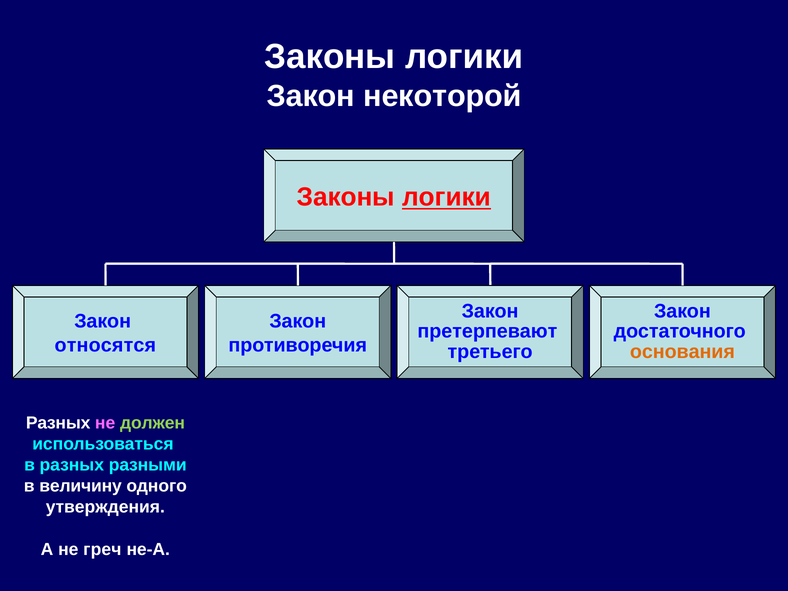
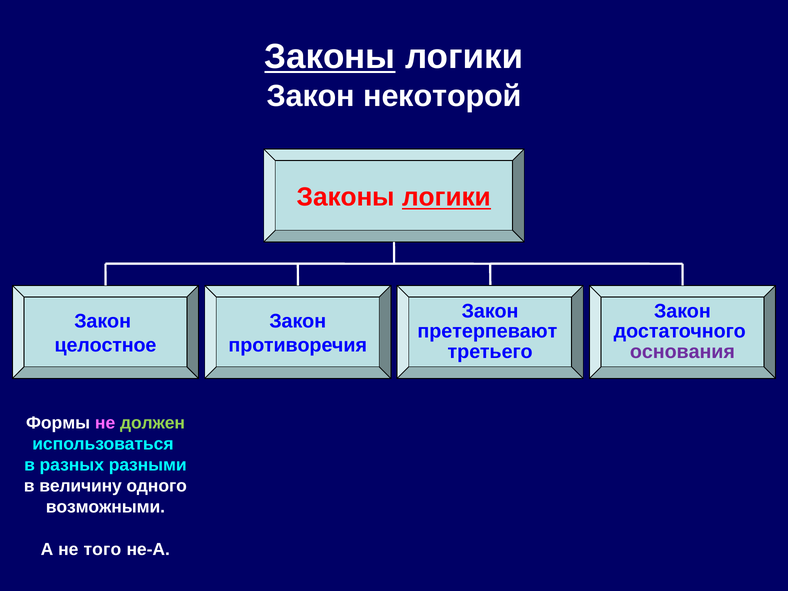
Законы underline: none -> present (330, 57)
относятся: относятся -> целостное (105, 345)
основания colour: orange -> purple (682, 352)
Разных: Разных -> Формы (58, 423)
утверждения: утверждения -> возможными (105, 507)
греч: греч -> того (102, 549)
